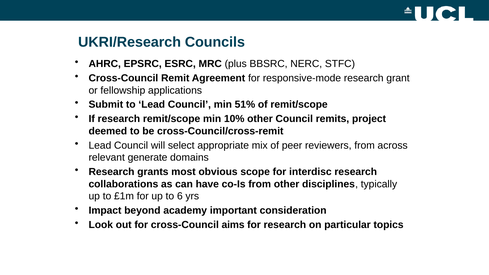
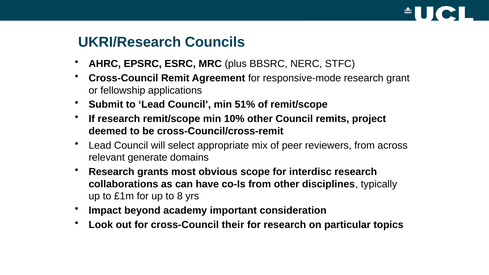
6: 6 -> 8 (180, 196)
aims: aims -> their (233, 225)
